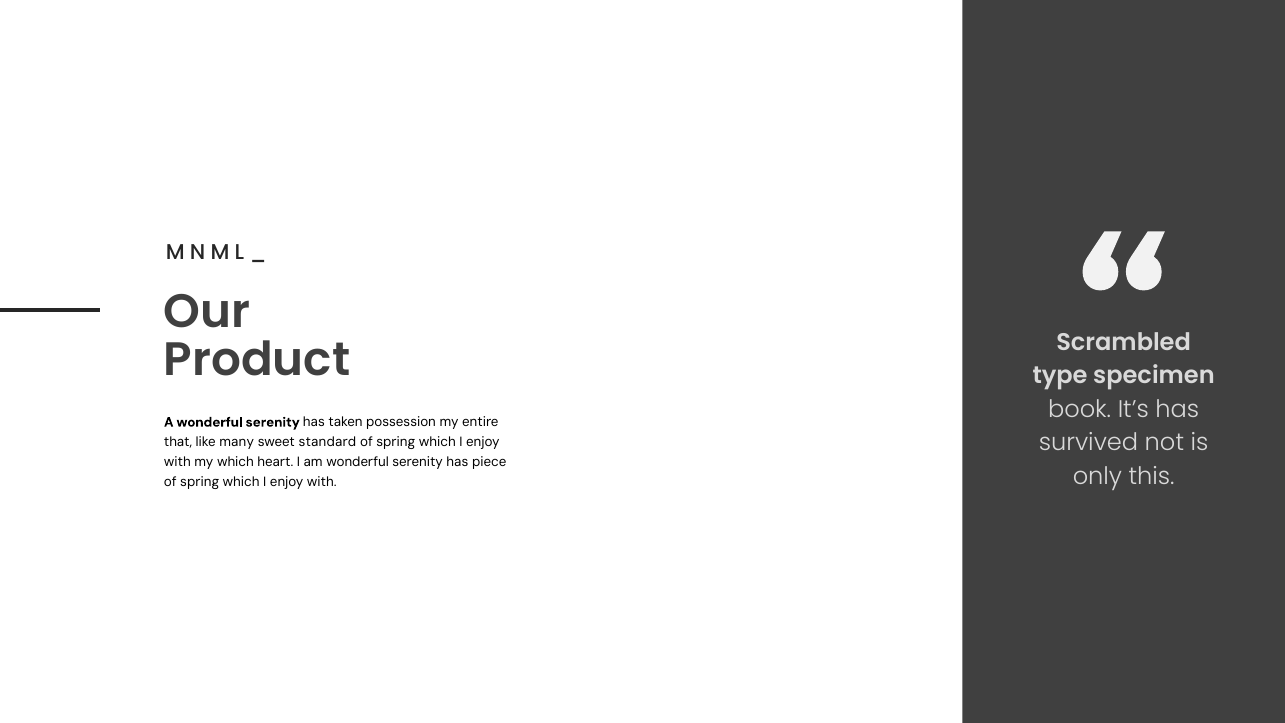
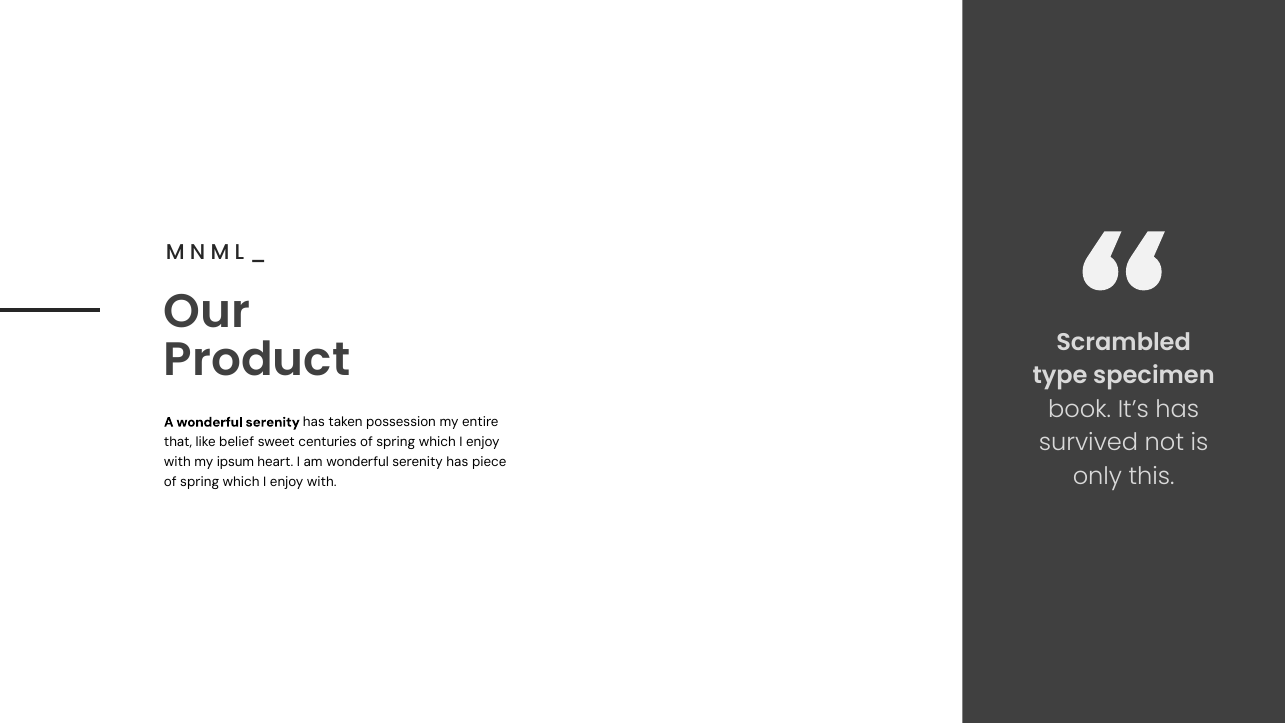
many: many -> belief (237, 442)
standard: standard -> centuries (328, 442)
my which: which -> ipsum (235, 462)
